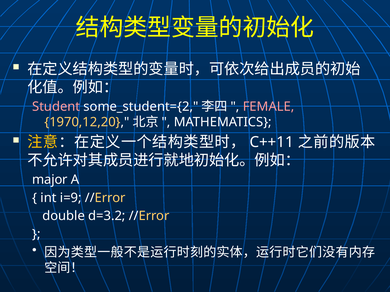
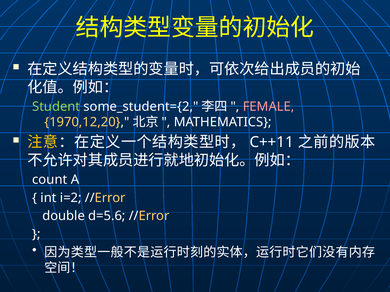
Student colour: pink -> light green (56, 107)
major: major -> count (50, 180)
i=9: i=9 -> i=2 (71, 198)
d=3.2: d=3.2 -> d=5.6 (107, 216)
